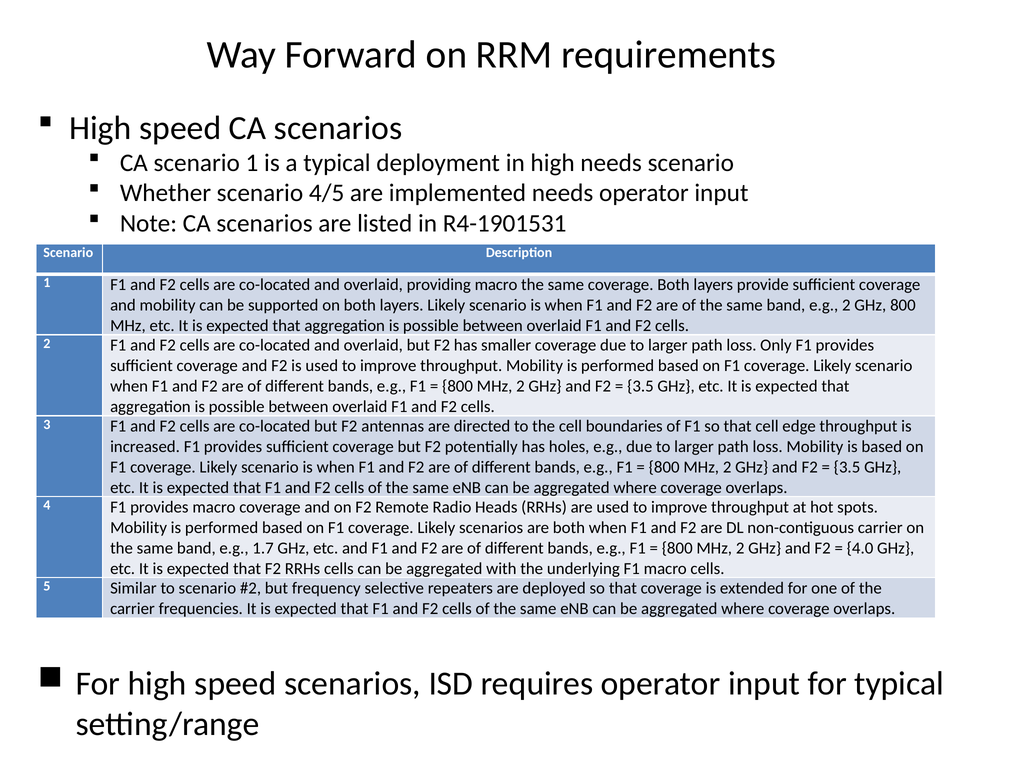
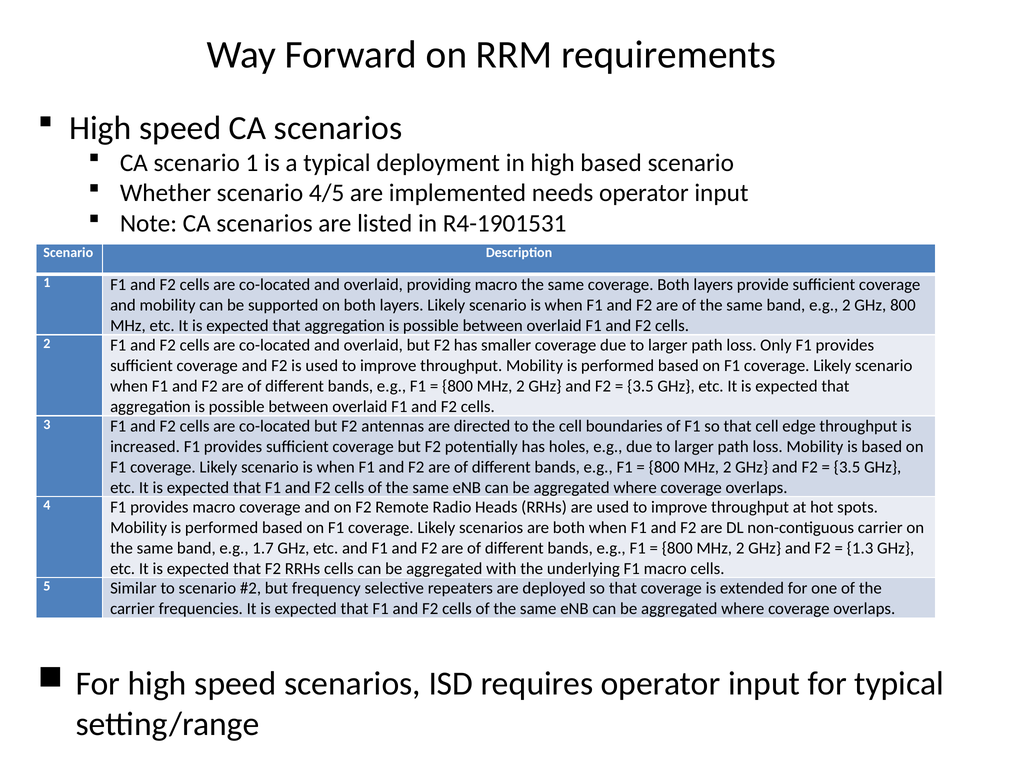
high needs: needs -> based (611, 163)
4.0: 4.0 -> 1.3 (860, 548)
